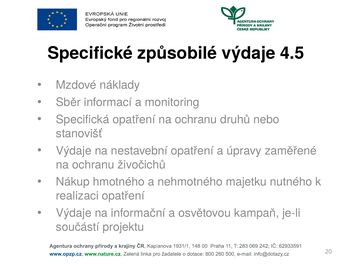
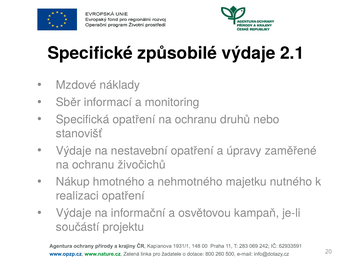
4.5: 4.5 -> 2.1 (292, 53)
